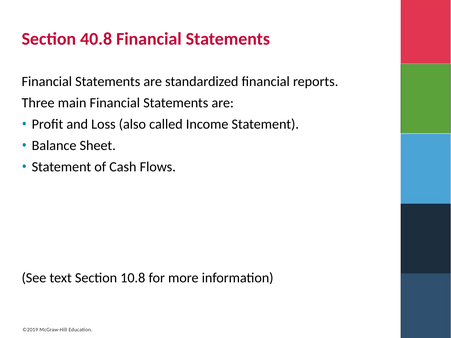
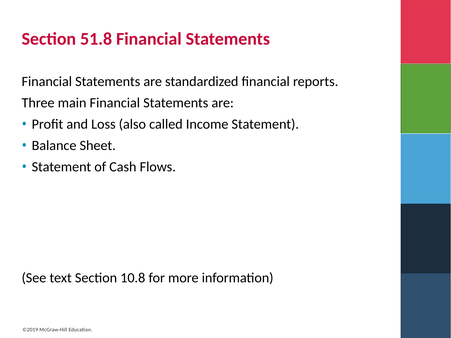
40.8: 40.8 -> 51.8 (96, 39)
